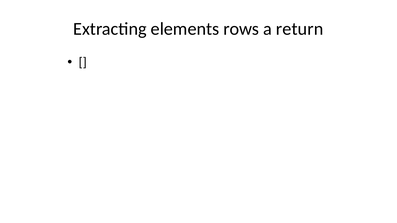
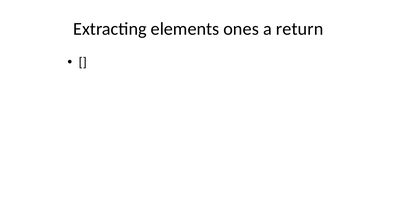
rows: rows -> ones (241, 29)
